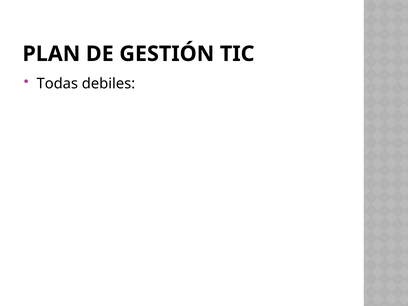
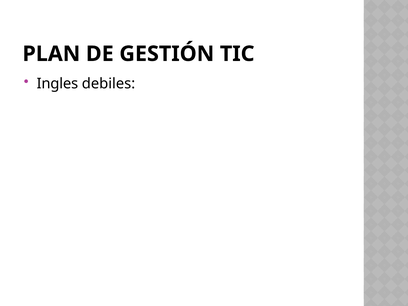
Todas: Todas -> Ingles (57, 84)
